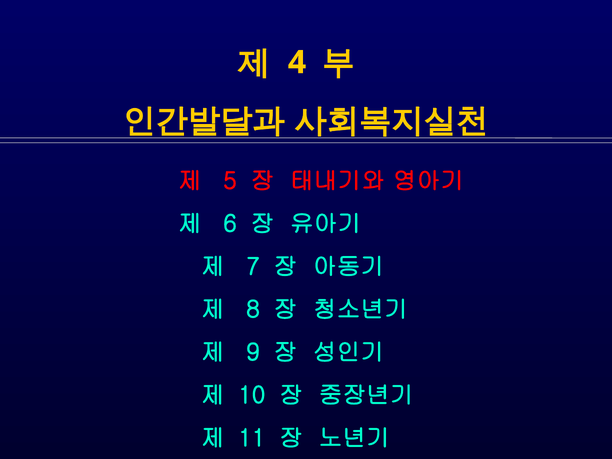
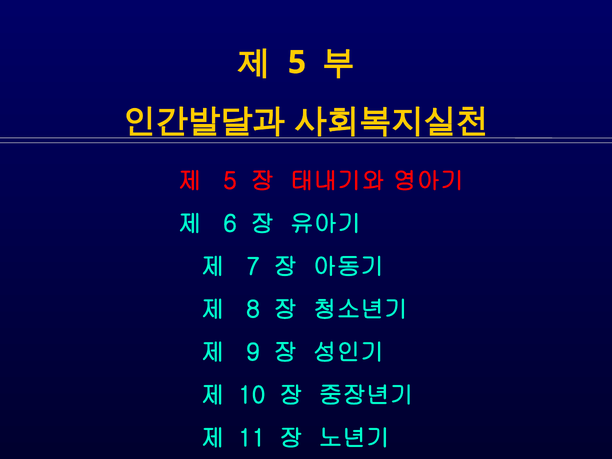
4: 4 -> 5 (297, 62)
